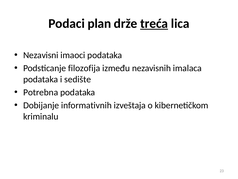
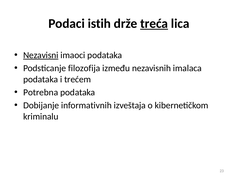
plan: plan -> istih (99, 23)
Nezavisni underline: none -> present (41, 55)
sedište: sedište -> trećem (78, 79)
